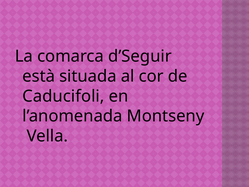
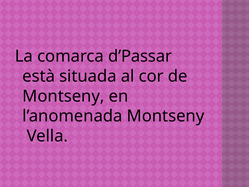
d’Seguir: d’Seguir -> d’Passar (140, 56)
Caducifoli: Caducifoli -> Montseny (63, 96)
